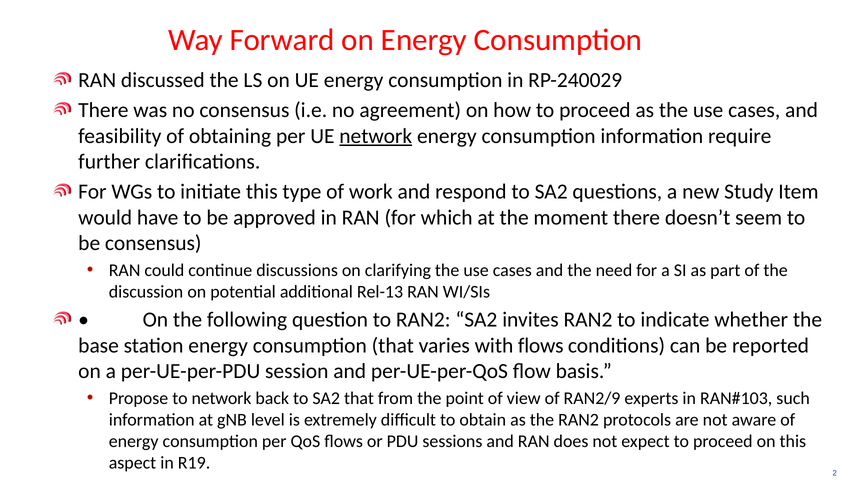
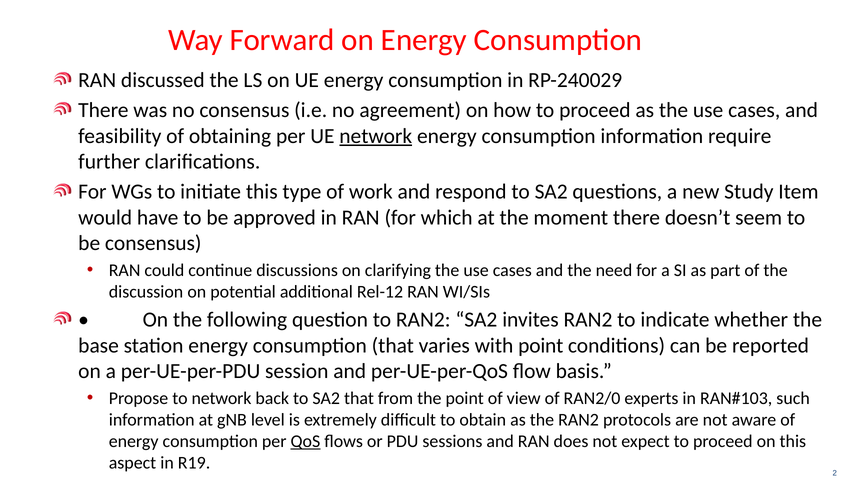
Rel-13: Rel-13 -> Rel-12 (380, 292)
with flows: flows -> point (541, 346)
RAN2/9: RAN2/9 -> RAN2/0 (592, 398)
QoS underline: none -> present (305, 441)
